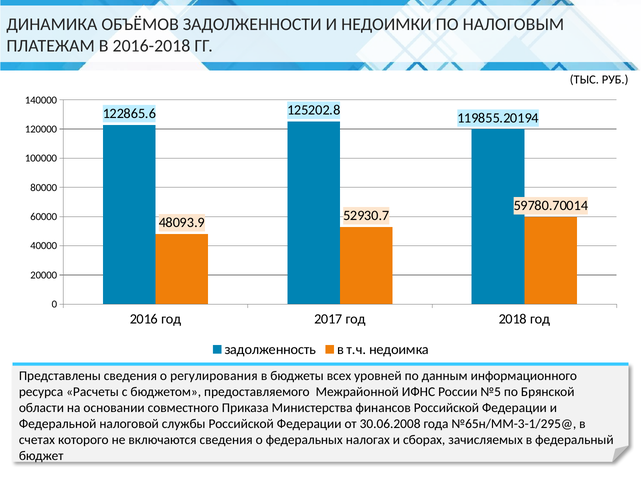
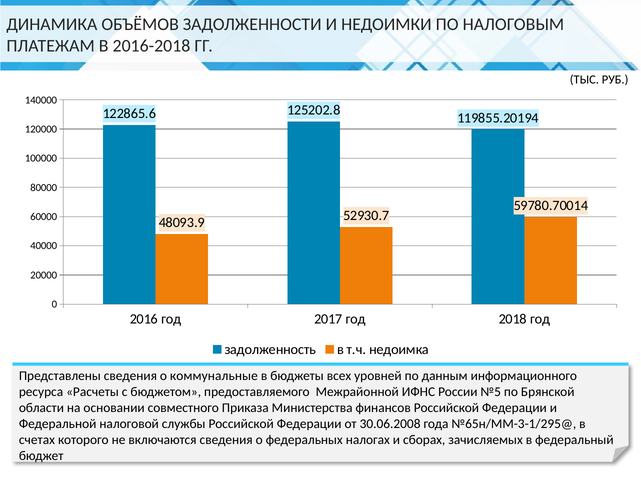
регулирования: регулирования -> коммунальные (214, 376)
